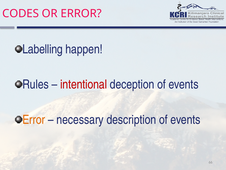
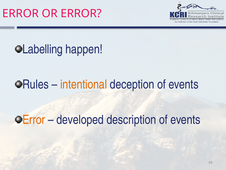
CODES: CODES -> ERROR (21, 13)
intentional colour: red -> orange (84, 84)
necessary: necessary -> developed (80, 119)
